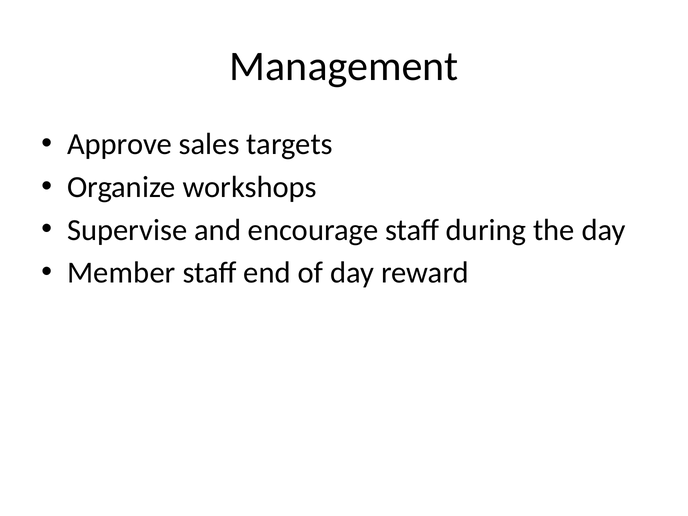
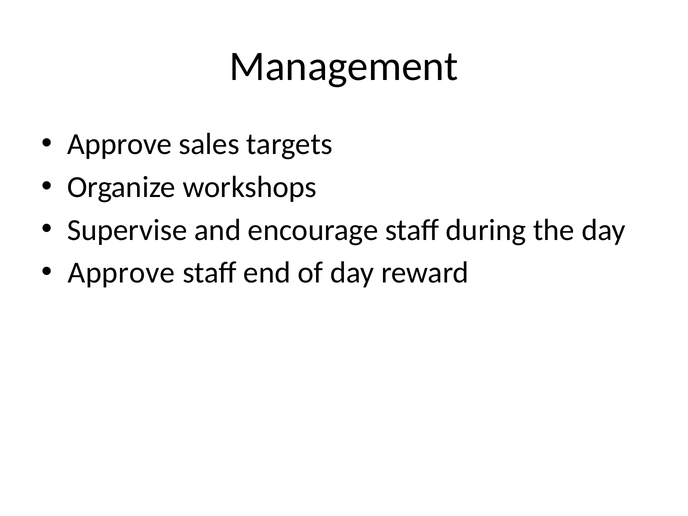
Member: Member -> Approve (121, 273)
